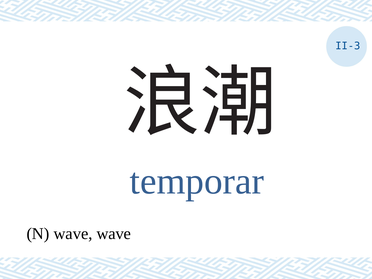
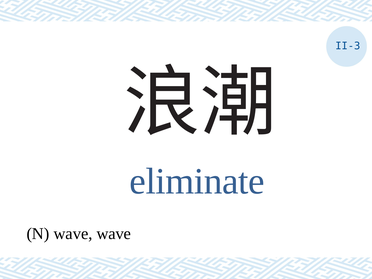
temporar: temporar -> eliminate (197, 181)
